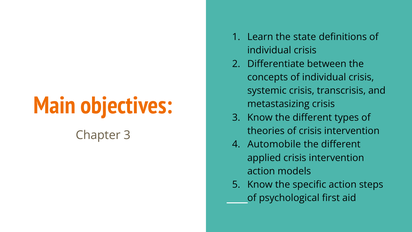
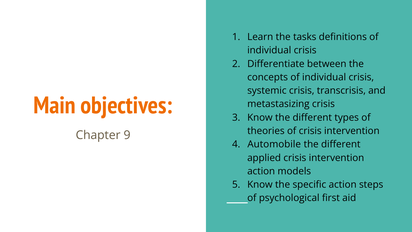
state: state -> tasks (305, 37)
Chapter 3: 3 -> 9 (127, 135)
